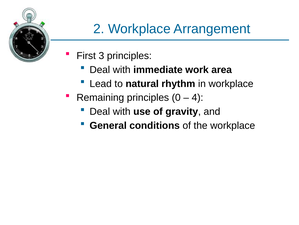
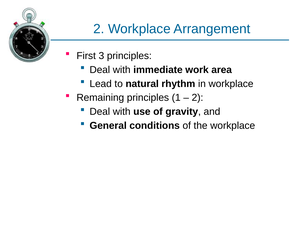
0: 0 -> 1 (176, 97)
4: 4 -> 2 (197, 97)
